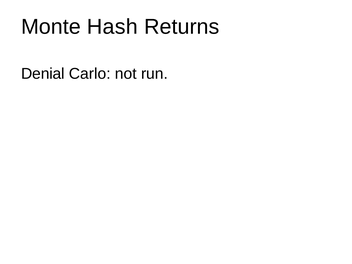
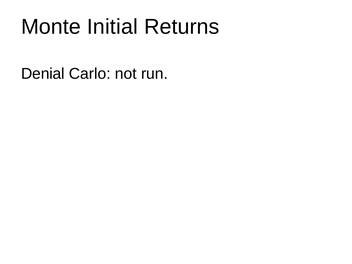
Hash: Hash -> Initial (112, 27)
